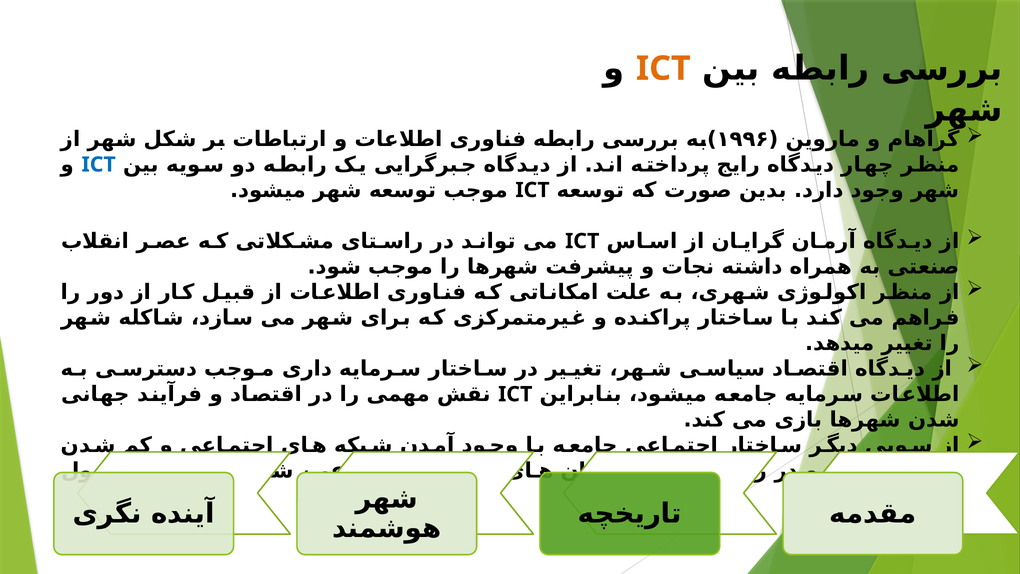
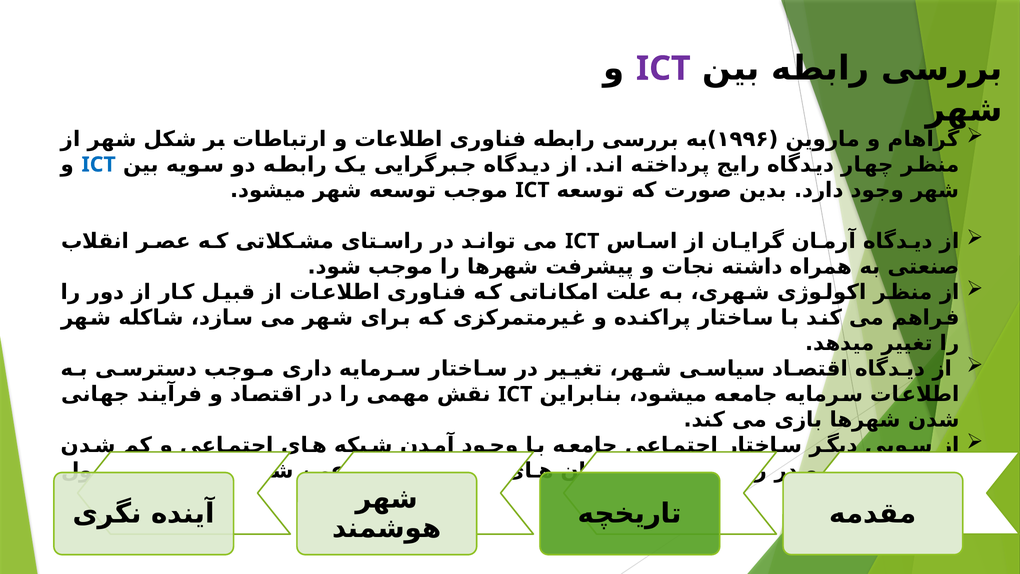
ICT colour: orange -> purple (663, 69)
